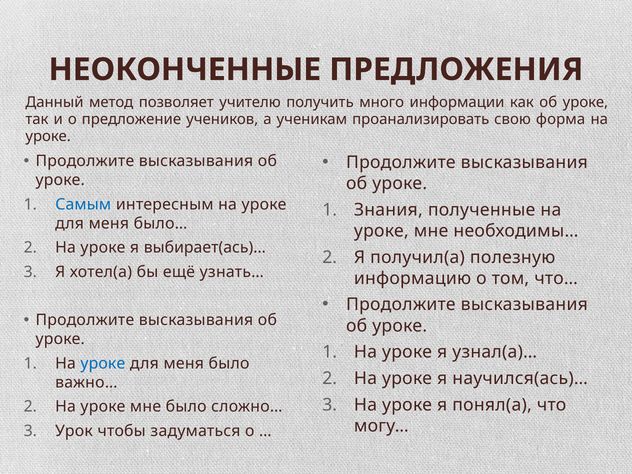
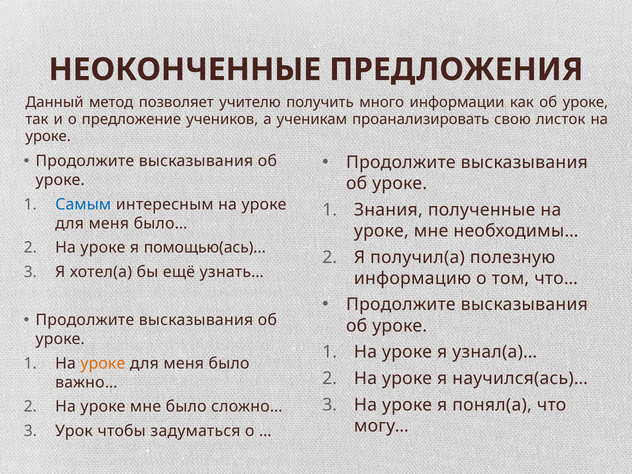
форма: форма -> листок (561, 119)
выбирает(ась)…: выбирает(ась)… -> помощью(ась)… (205, 248)
уроке colour: blue -> orange (103, 363)
